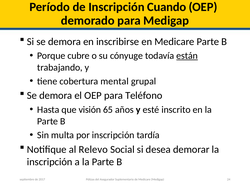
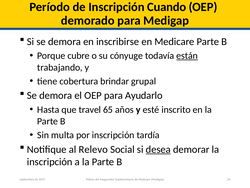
mental: mental -> brindar (115, 81)
Teléfono: Teléfono -> Ayudarlo (144, 95)
visión: visión -> travel (90, 109)
desea underline: none -> present (158, 149)
